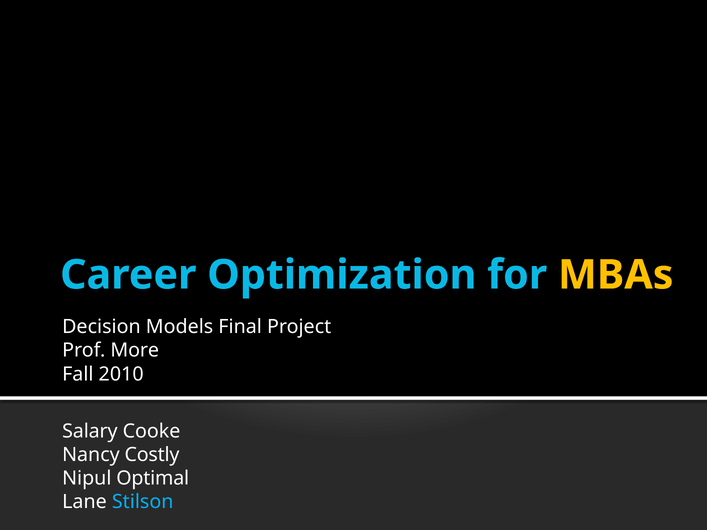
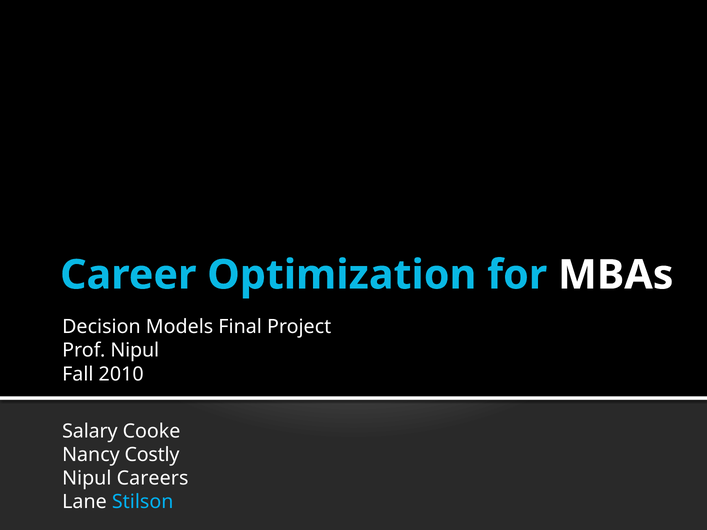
MBAs colour: yellow -> white (616, 275)
Prof More: More -> Nipul (135, 351)
Optimal: Optimal -> Careers (153, 479)
